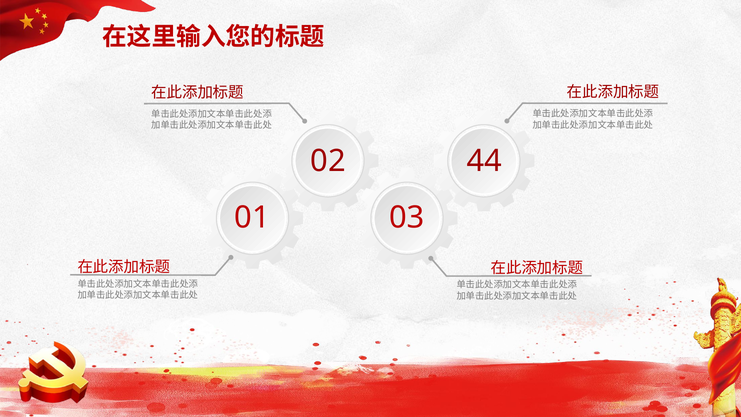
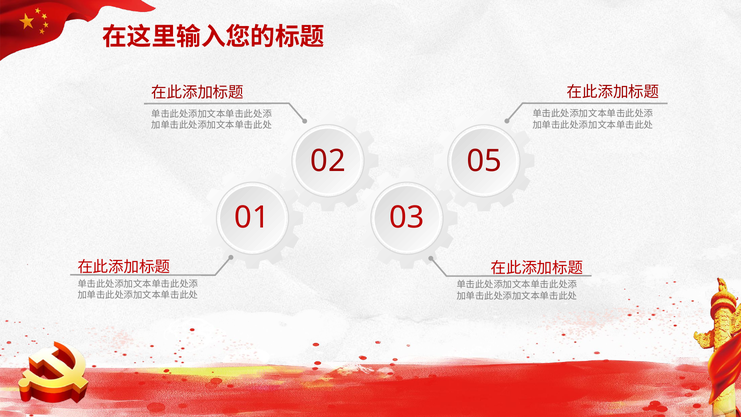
44: 44 -> 05 (484, 161)
